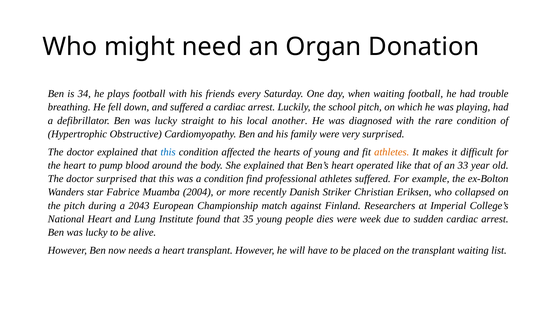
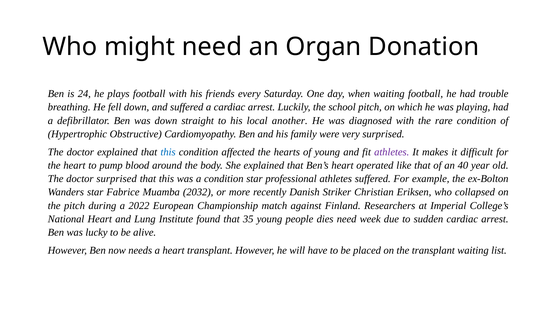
34: 34 -> 24 (84, 94)
defibrillator Ben was lucky: lucky -> down (166, 121)
athletes colour: orange -> purple (392, 152)
33: 33 -> 40 (463, 166)
condition find: find -> star (254, 179)
2004: 2004 -> 2032 (198, 192)
2043: 2043 -> 2022 (139, 206)
dies were: were -> need (347, 219)
